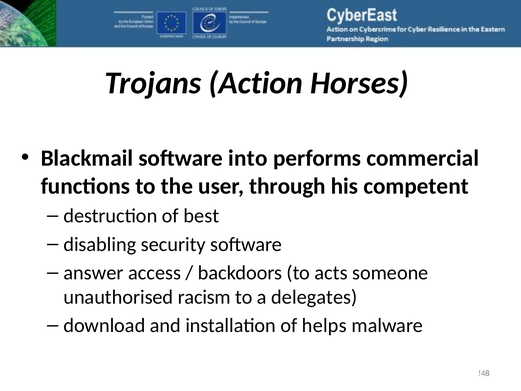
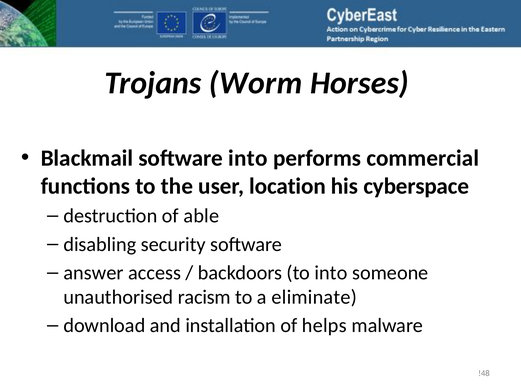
Action: Action -> Worm (256, 83)
through: through -> location (288, 186)
competent: competent -> cyberspace (416, 186)
best: best -> able (201, 216)
to acts: acts -> into (331, 273)
delegates: delegates -> eliminate (314, 297)
